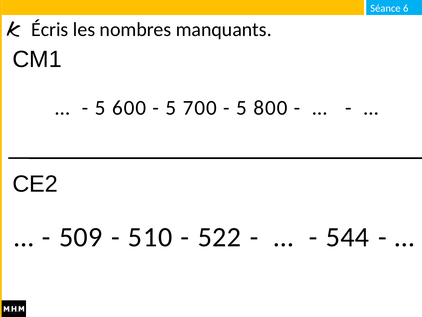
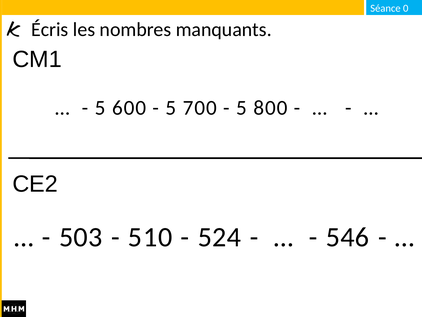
6: 6 -> 0 (406, 8)
509: 509 -> 503 (81, 237)
522: 522 -> 524 (219, 237)
544: 544 -> 546 (348, 237)
